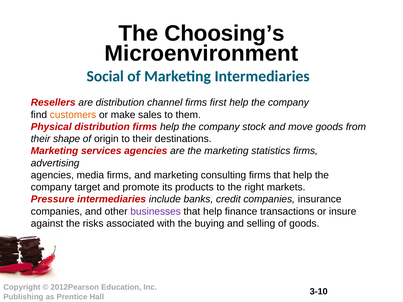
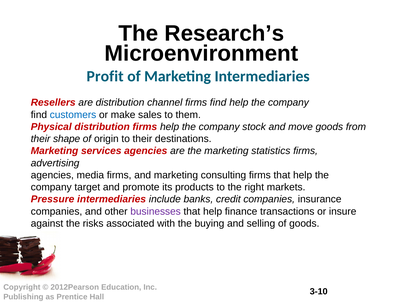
Choosing’s: Choosing’s -> Research’s (224, 33)
Social: Social -> Profit (105, 76)
firms first: first -> find (218, 103)
customers colour: orange -> blue (73, 115)
